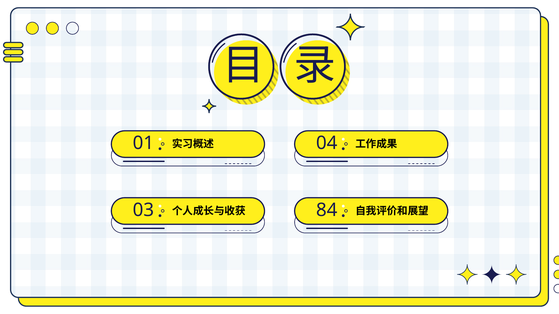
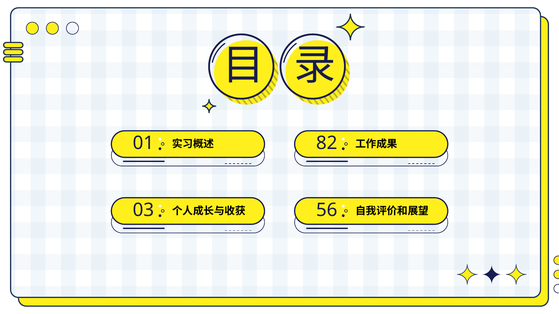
04: 04 -> 82 (327, 143)
84: 84 -> 56 (327, 210)
